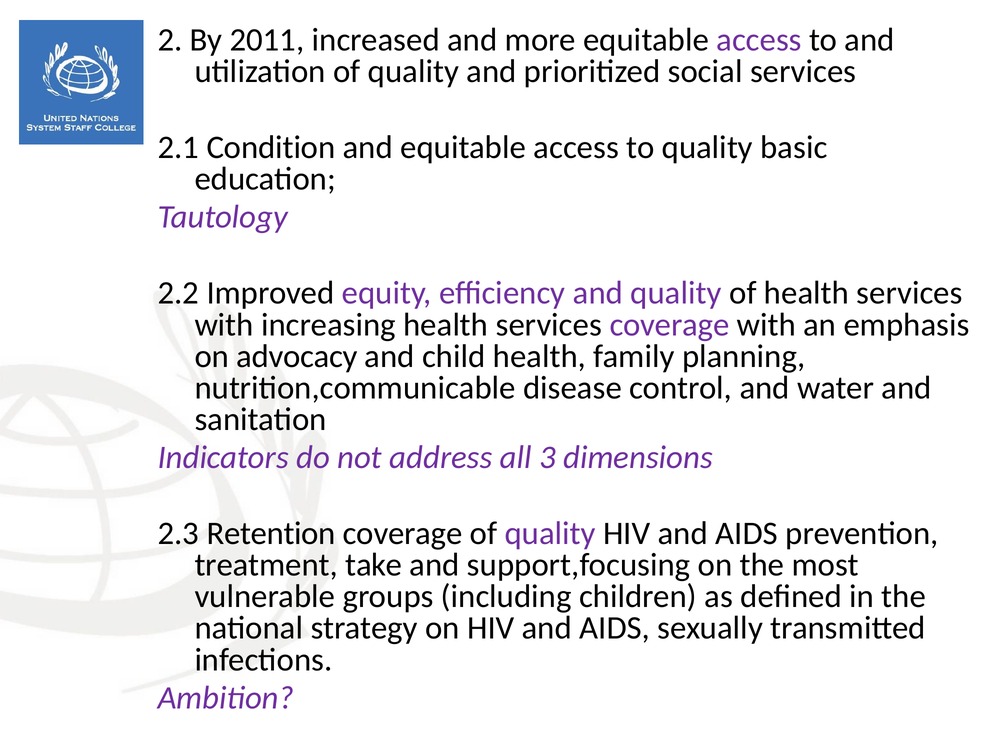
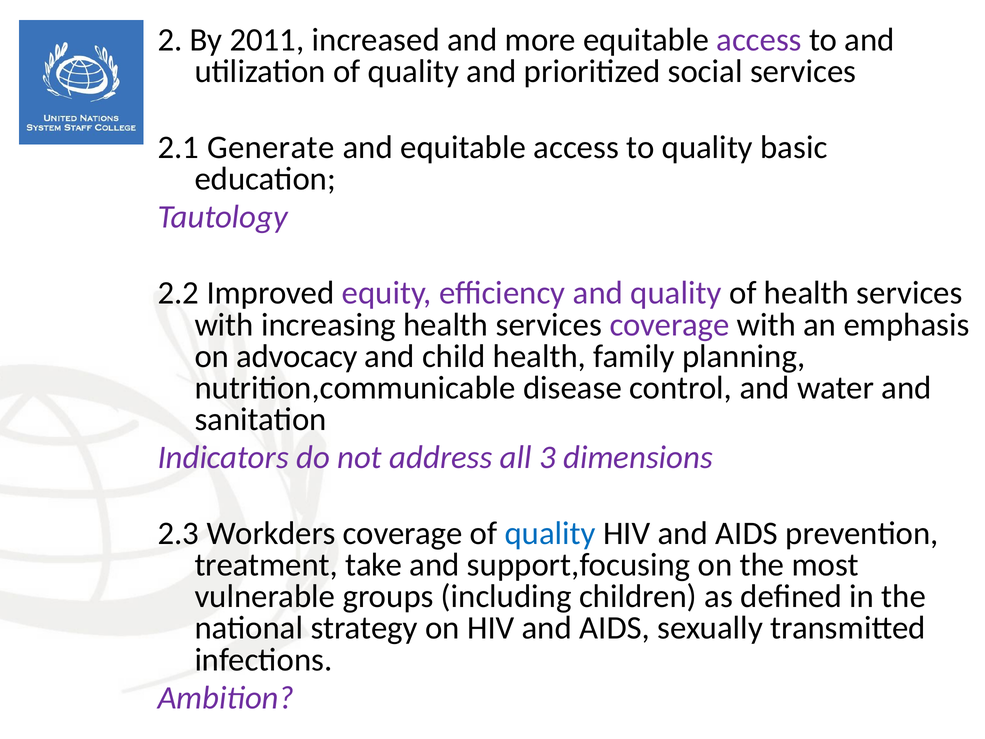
Condition: Condition -> Generate (271, 147)
Retention: Retention -> Workders (271, 533)
quality colour: purple -> blue (550, 533)
